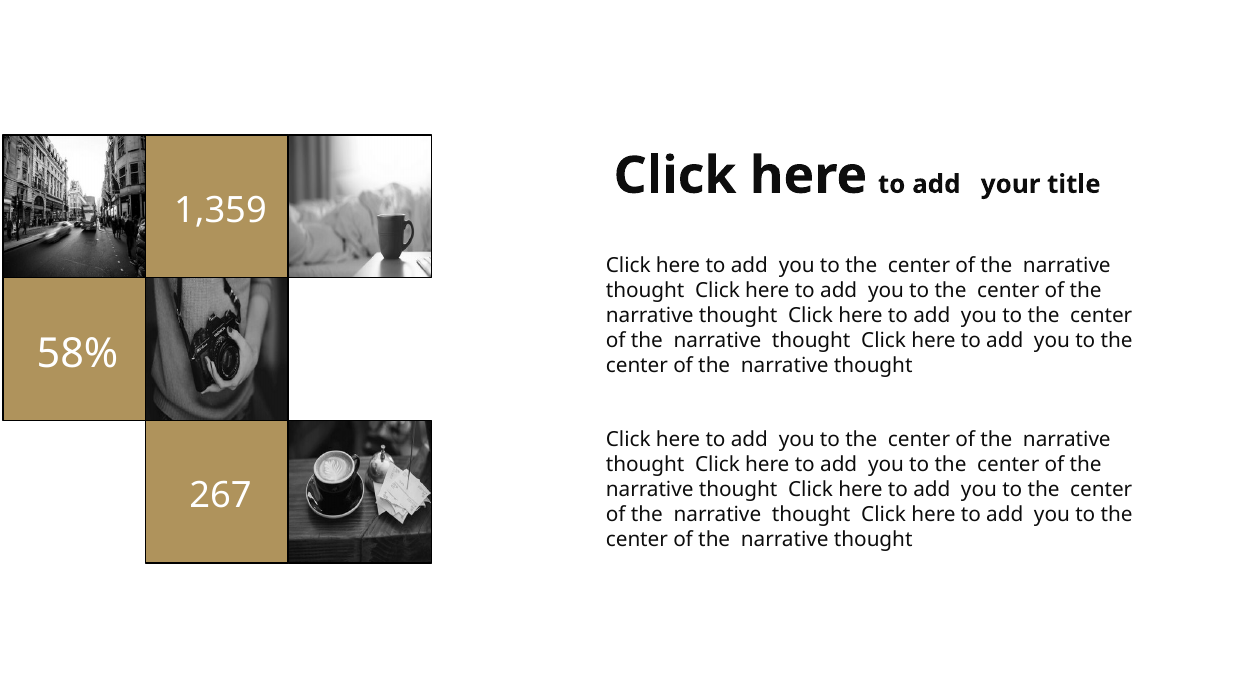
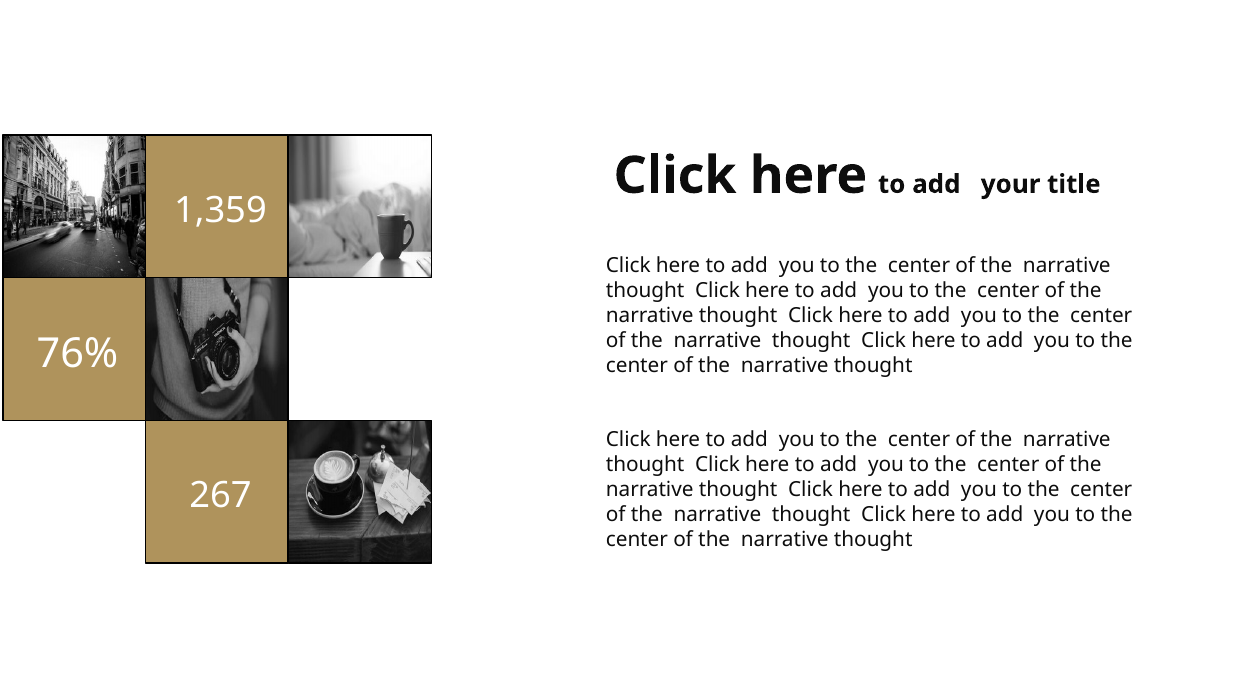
58%: 58% -> 76% (78, 353)
